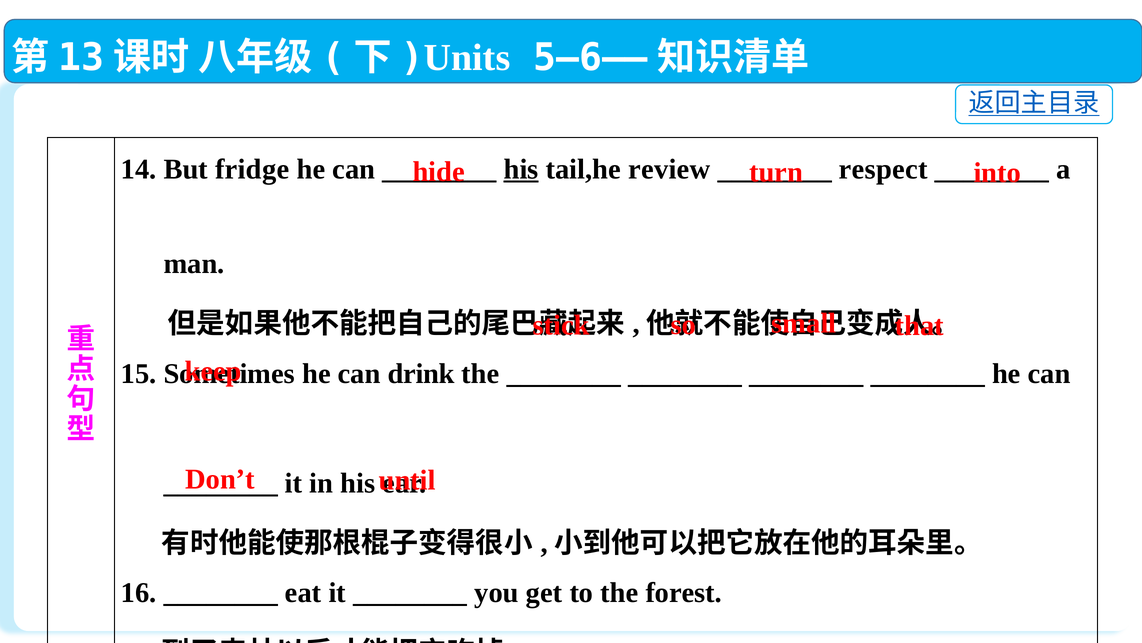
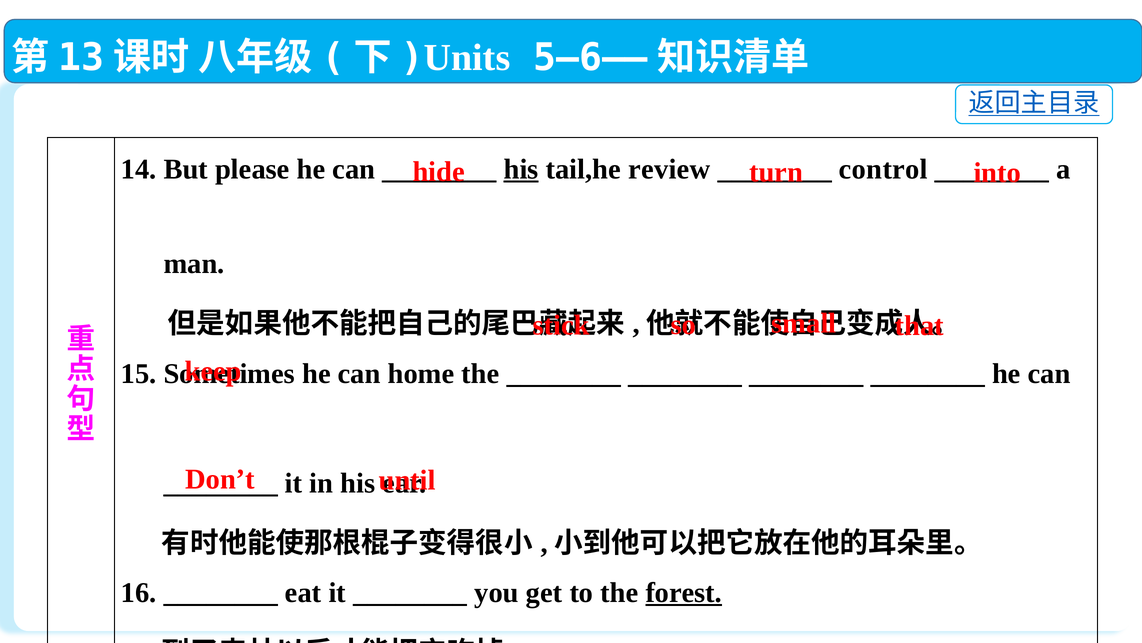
fridge: fridge -> please (252, 169)
respect: respect -> control (883, 169)
drink: drink -> home (421, 373)
forest underline: none -> present (684, 592)
